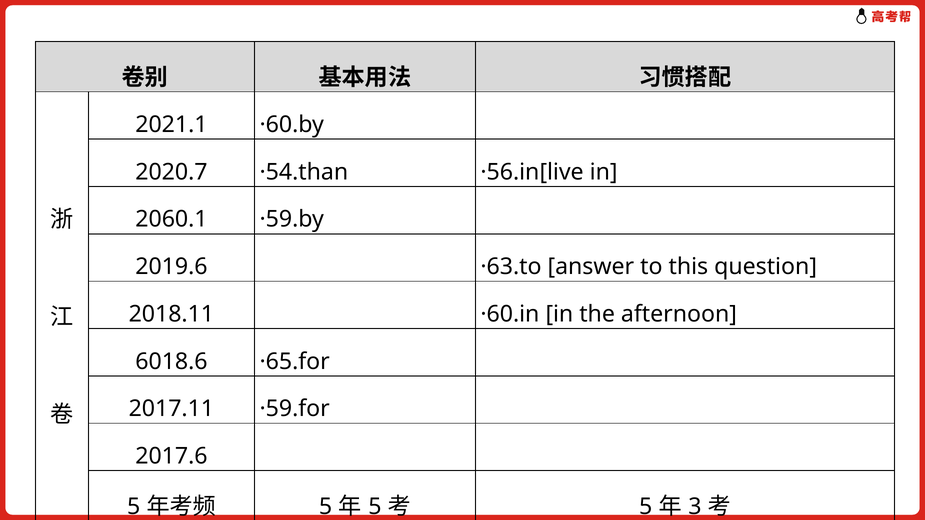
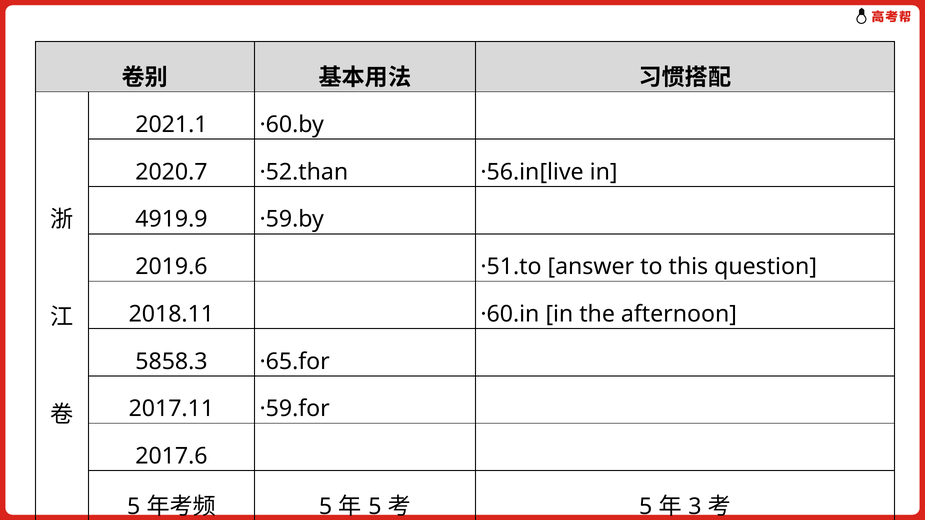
·54.than: ·54.than -> ·52.than (304, 172)
2060.1: 2060.1 -> 4919.9 (171, 219)
·63.to: ·63.to -> ·51.to (511, 267)
6018.6: 6018.6 -> 5858.3 (171, 362)
